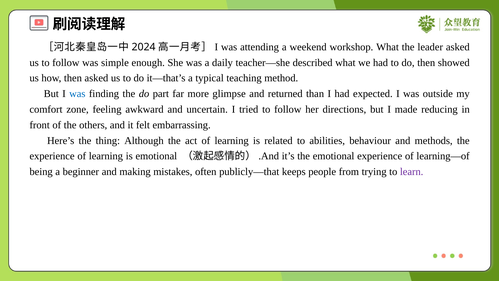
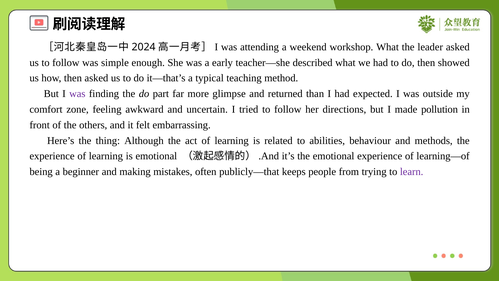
daily: daily -> early (222, 63)
was colour: blue -> purple (77, 94)
reducing: reducing -> pollution (440, 109)
